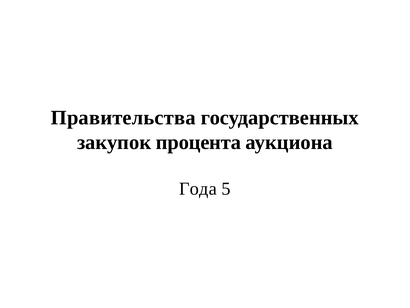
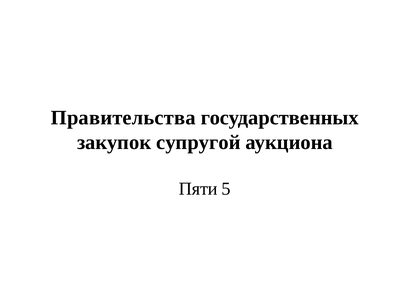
процента: процента -> супругой (198, 142)
Года: Года -> Пяти (198, 189)
